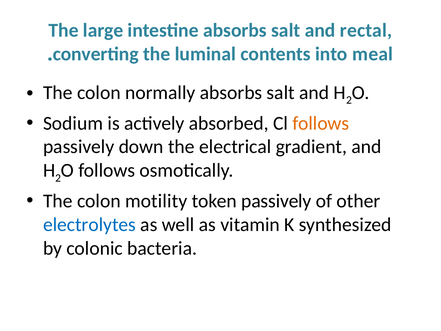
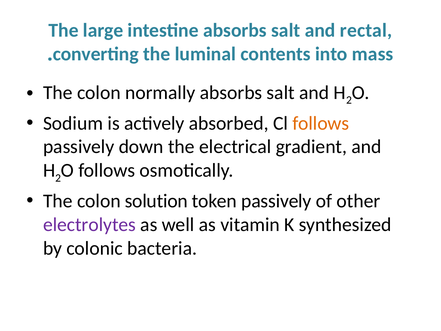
meal: meal -> mass (373, 54)
motility: motility -> solution (156, 201)
electrolytes colour: blue -> purple (89, 224)
